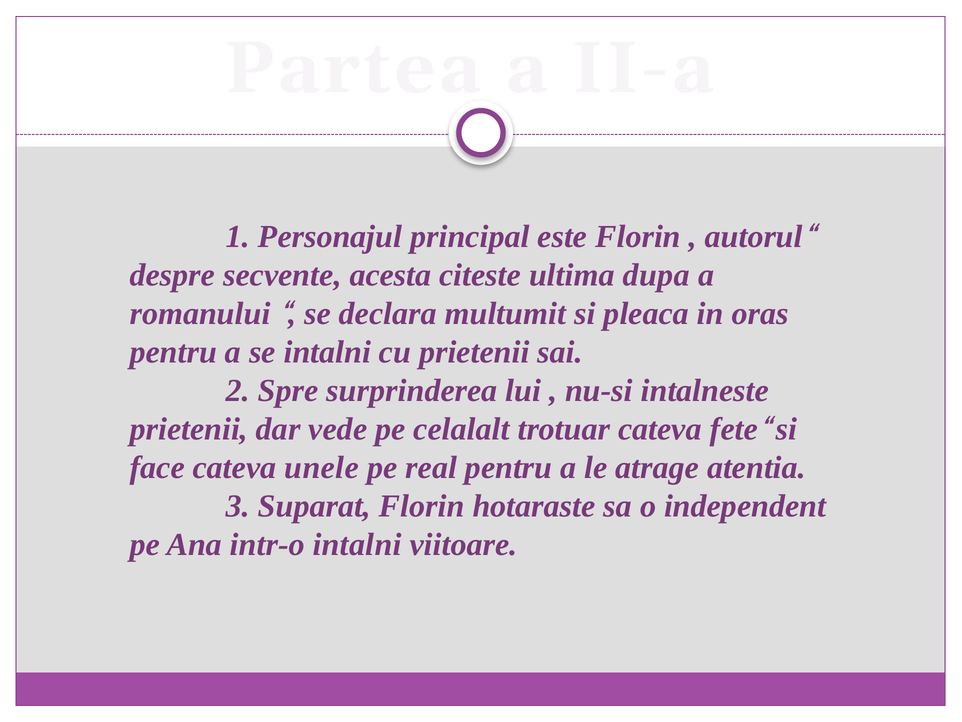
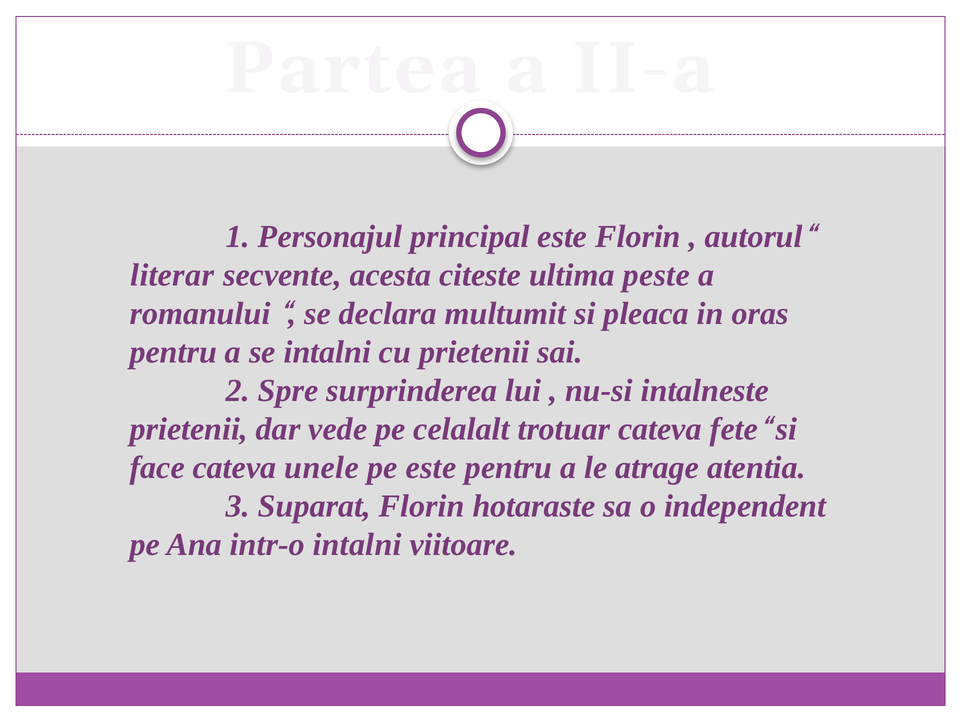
despre: despre -> literar (172, 275)
dupa: dupa -> peste (656, 275)
pe real: real -> este (431, 467)
